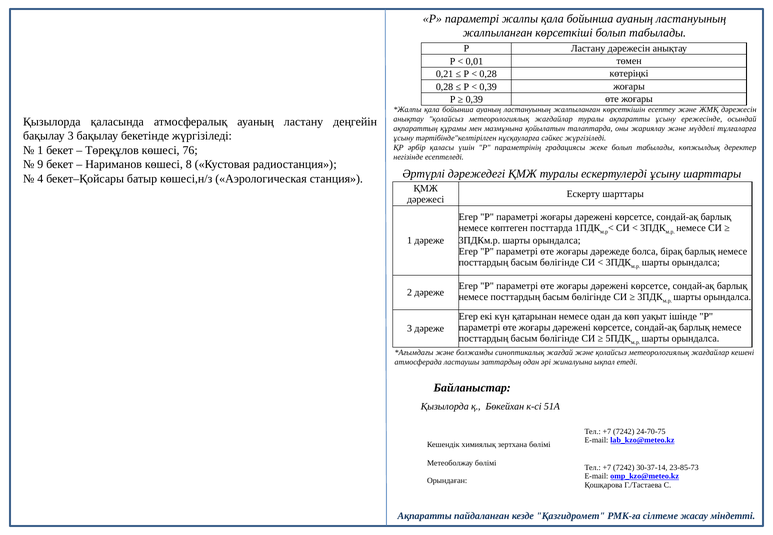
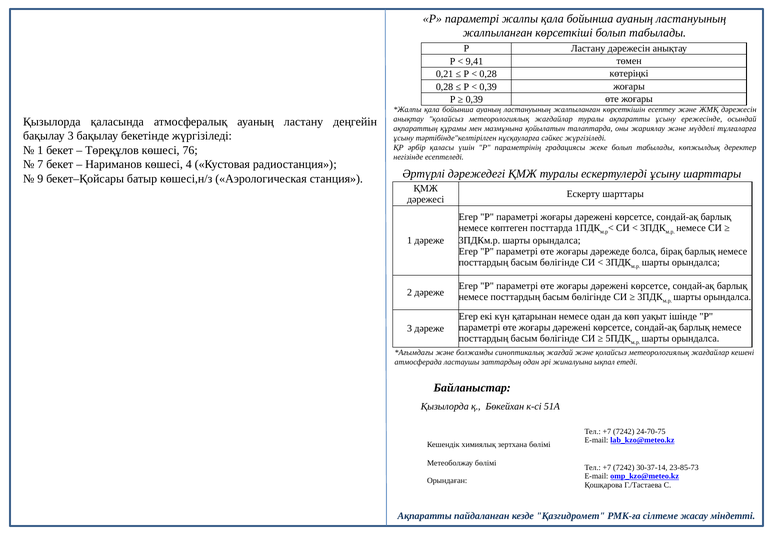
0,01: 0,01 -> 9,41 (474, 61)
9: 9 -> 7 (40, 164)
8: 8 -> 4 (189, 164)
4: 4 -> 9 (40, 179)
